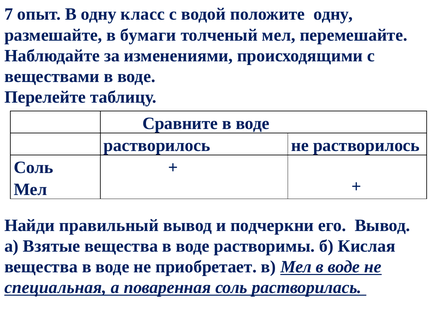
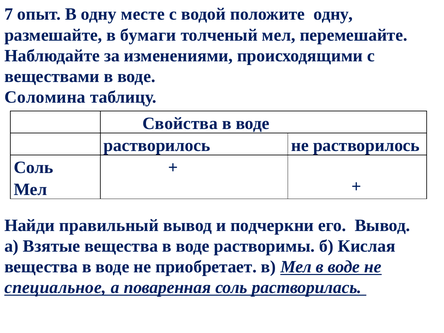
класс: класс -> месте (143, 14)
Перелейте: Перелейте -> Соломина (45, 97)
Сравните: Сравните -> Свойства (180, 124)
специальная: специальная -> специальное (55, 288)
